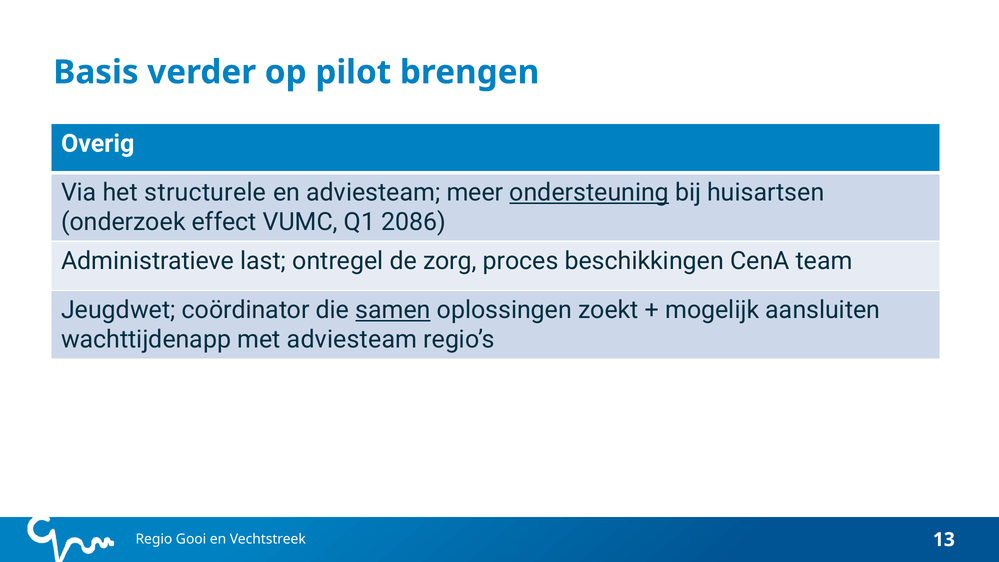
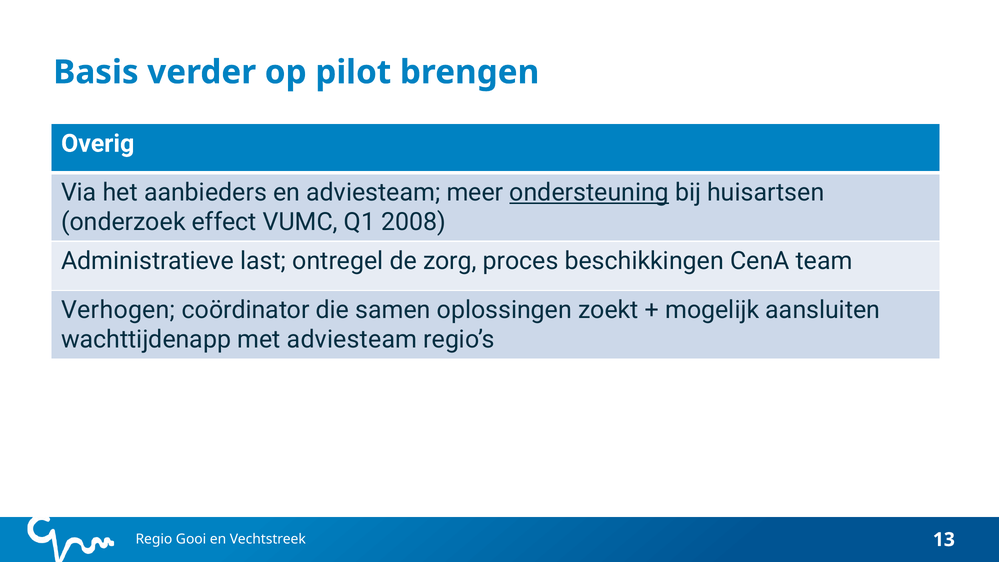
structurele: structurele -> aanbieders (205, 193)
2086: 2086 -> 2008 (414, 222)
Jeugdwet: Jeugdwet -> Verhogen (118, 310)
samen underline: present -> none (393, 310)
